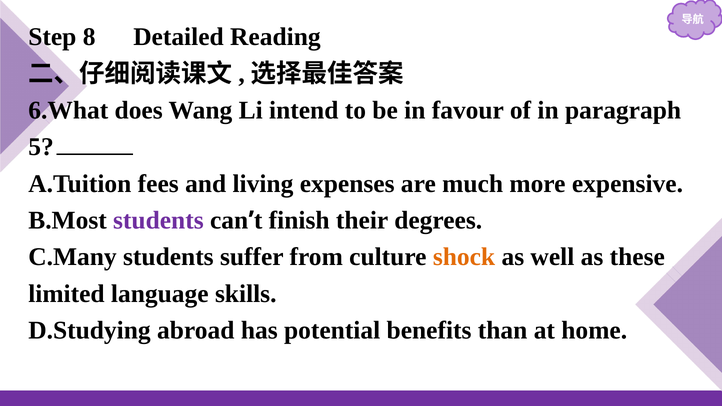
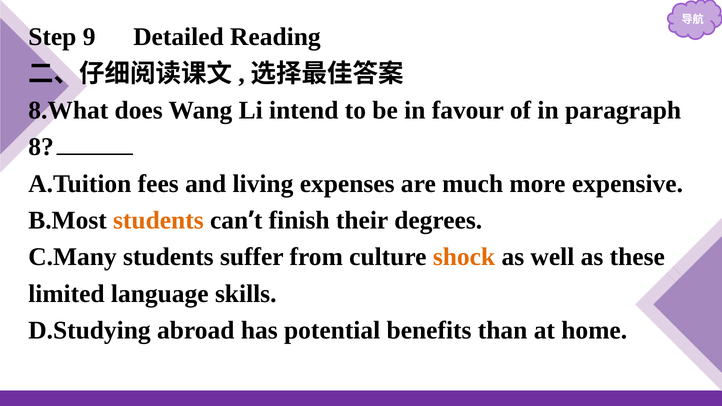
8: 8 -> 9 (89, 37)
6.What: 6.What -> 8.What (68, 110)
5: 5 -> 8 (41, 147)
students colour: purple -> orange (158, 220)
